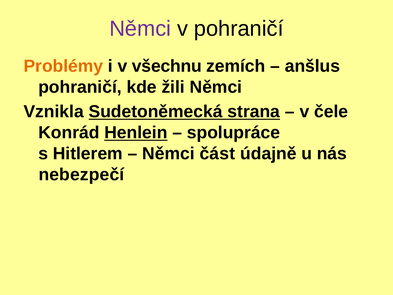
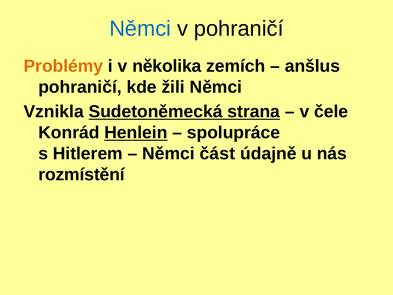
Němci colour: purple -> blue (140, 29)
všechnu: všechnu -> několika (167, 66)
nebezpečí: nebezpečí -> rozmístění (82, 174)
